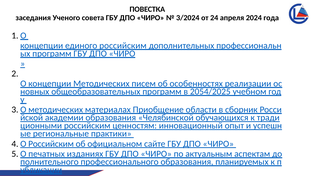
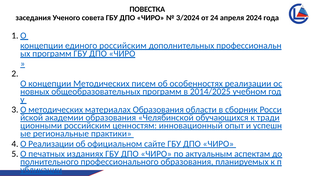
2054/2025: 2054/2025 -> 2014/2025 (210, 92)
материалах Приобщение: Приобщение -> Образования (158, 110)
Российским: Российским -> Реализации (51, 144)
